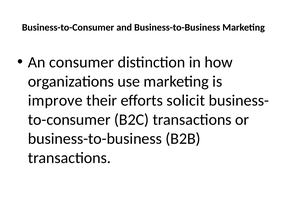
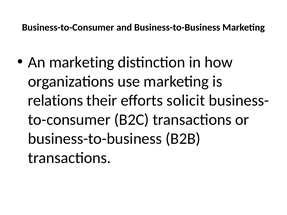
An consumer: consumer -> marketing (82, 62)
improve: improve -> relations (55, 101)
